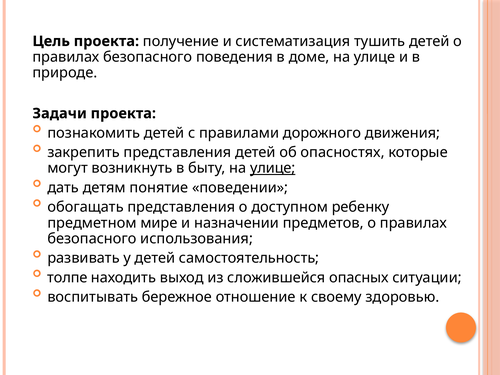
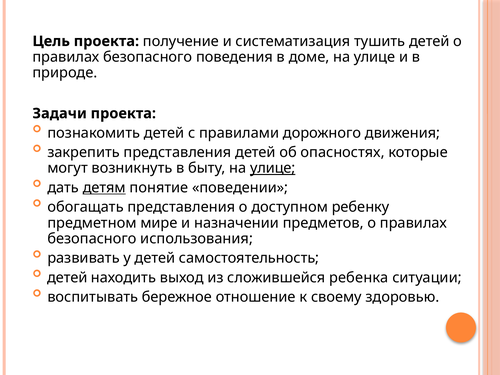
детям underline: none -> present (104, 188)
толпе: толпе -> детей (67, 278)
опасных: опасных -> ребенка (359, 278)
